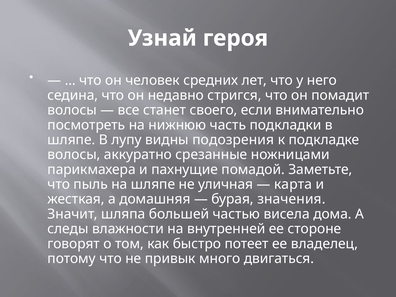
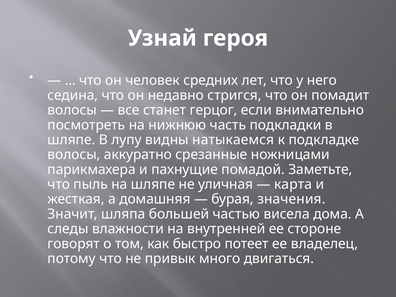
своего: своего -> герцог (214, 110)
подозрения: подозрения -> натыкаемся (233, 140)
